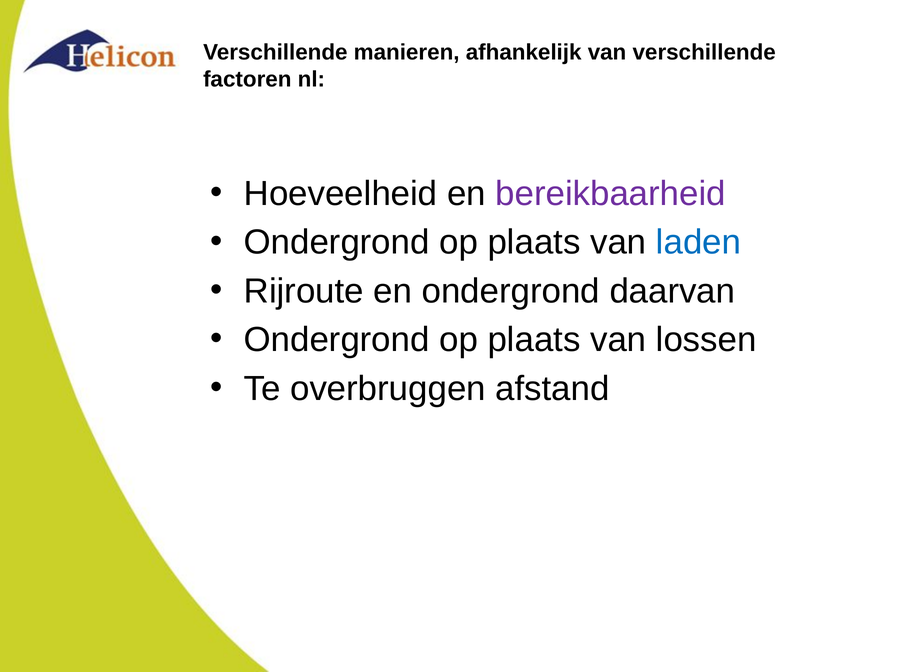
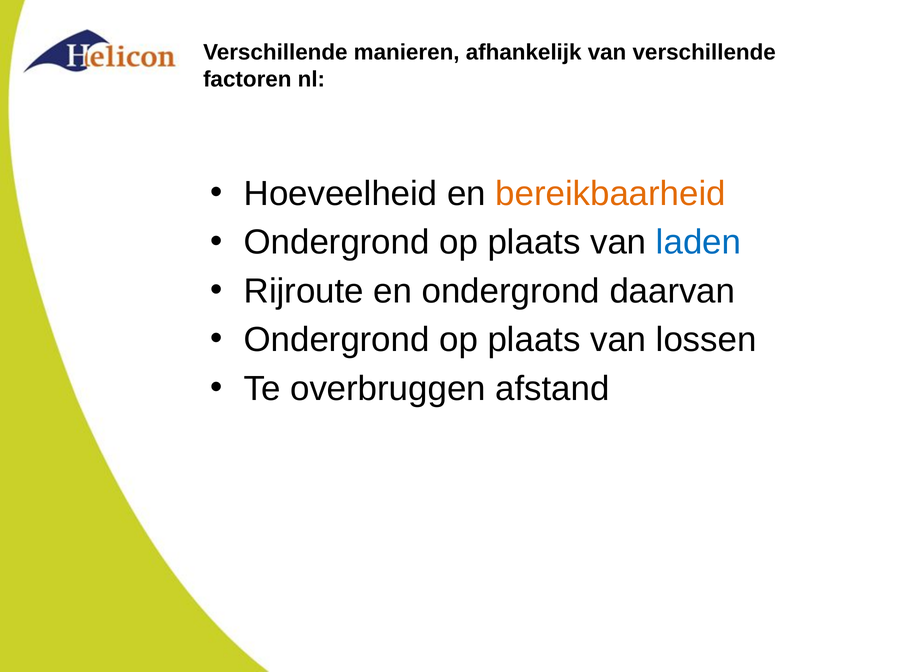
bereikbaarheid colour: purple -> orange (611, 194)
